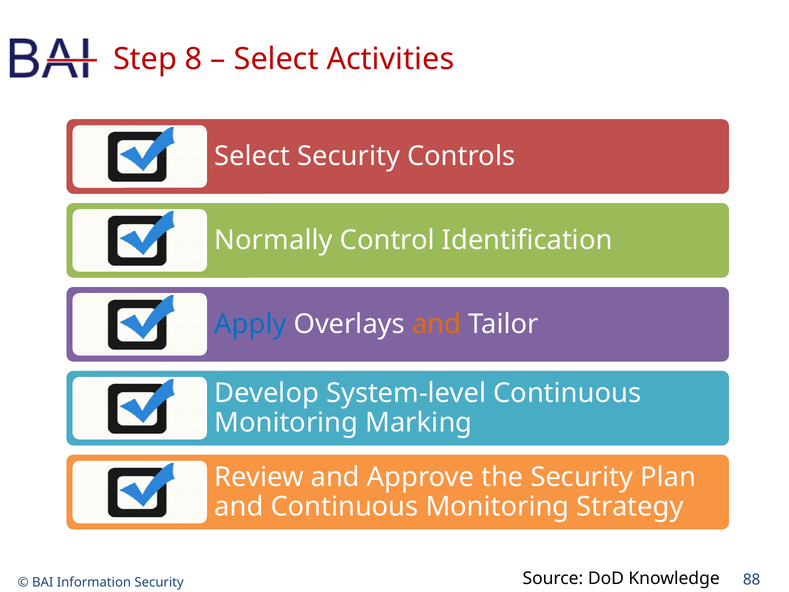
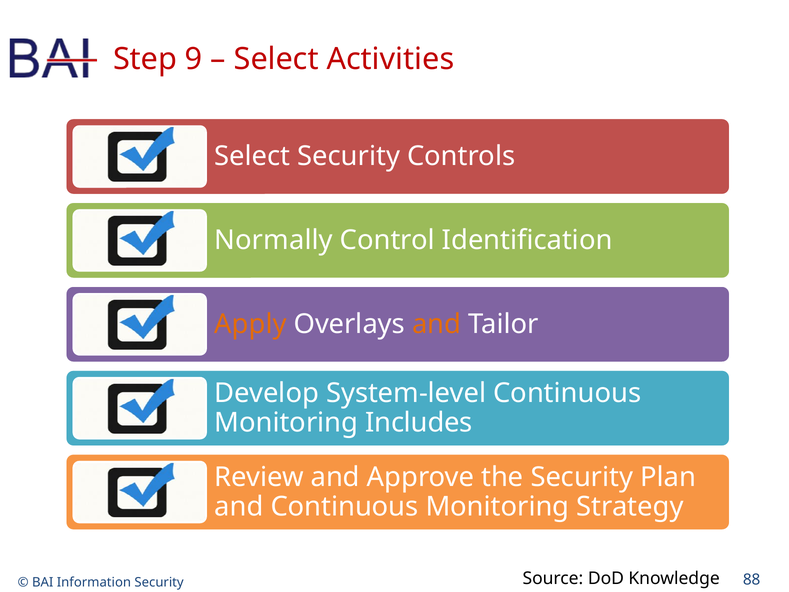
8: 8 -> 9 (194, 59)
Apply colour: blue -> orange (250, 324)
Marking: Marking -> Includes (419, 423)
